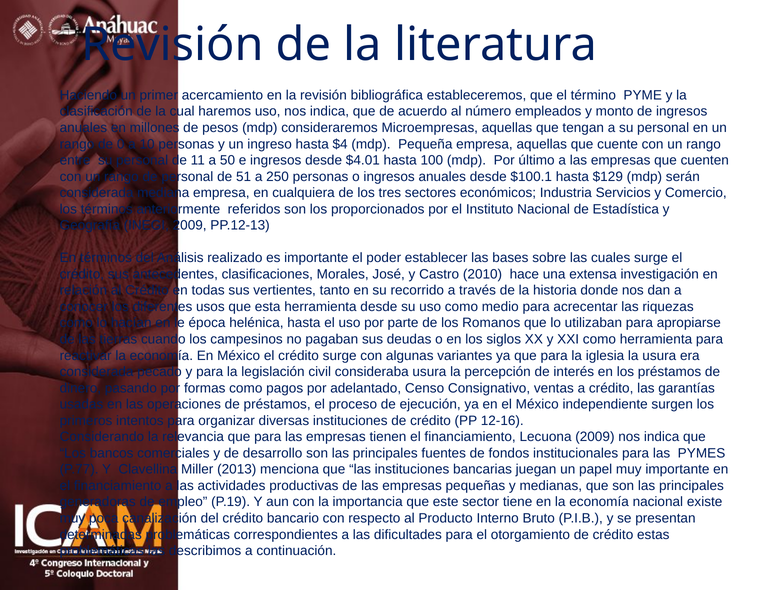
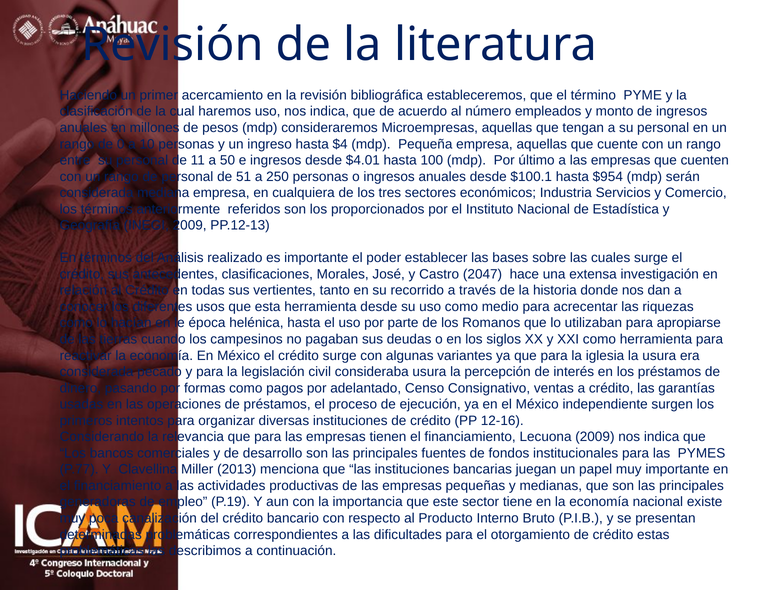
$129: $129 -> $954 (608, 176)
2010: 2010 -> 2047 (483, 274)
